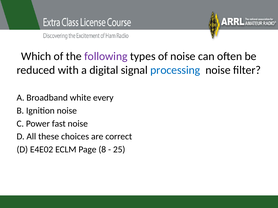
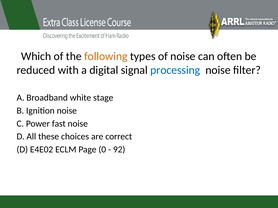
following colour: purple -> orange (106, 56)
every: every -> stage (103, 98)
8: 8 -> 0 (102, 150)
25: 25 -> 92 (119, 150)
